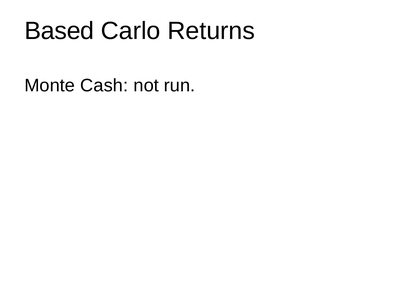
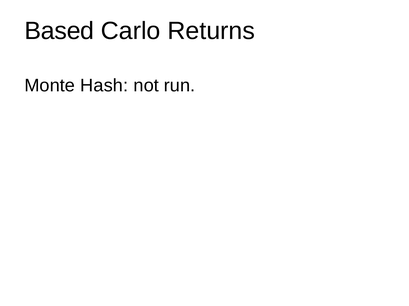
Cash: Cash -> Hash (104, 86)
